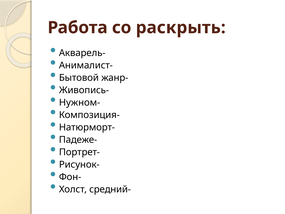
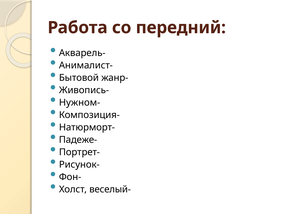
раскрыть: раскрыть -> передний (181, 28)
средний-: средний- -> веселый- (110, 189)
